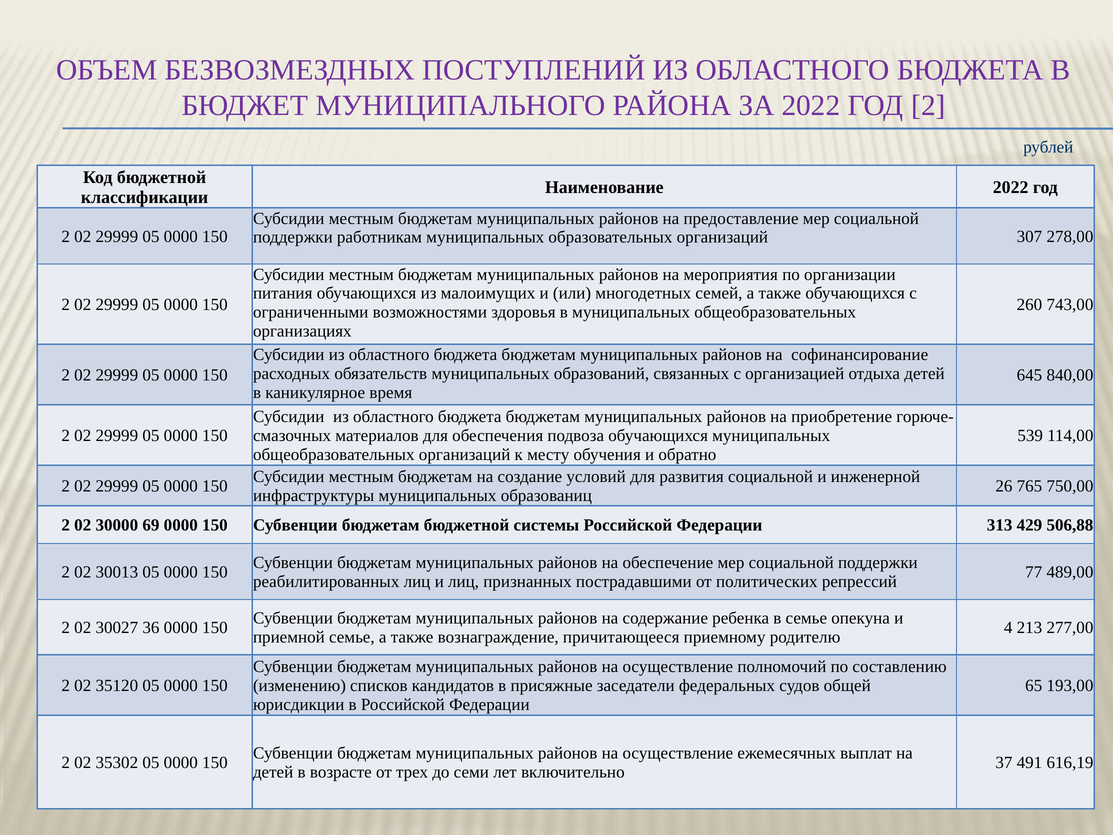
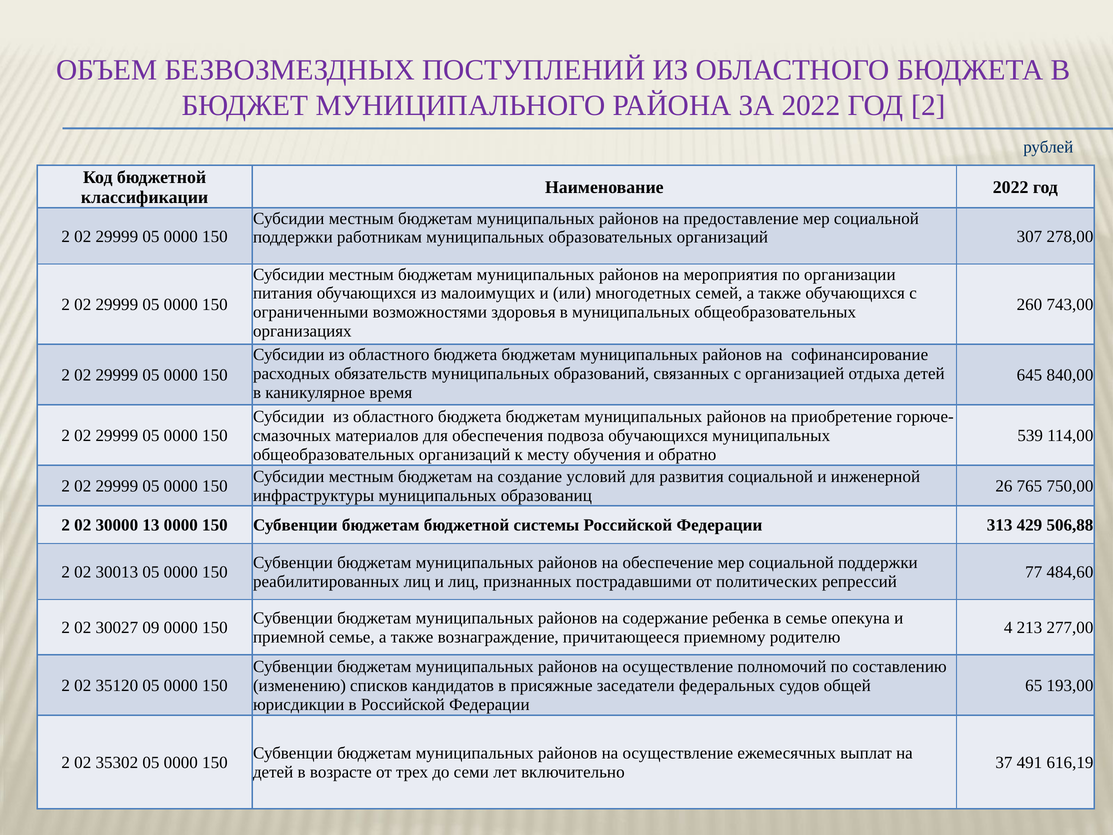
69: 69 -> 13 (151, 525)
489,00: 489,00 -> 484,60 (1070, 572)
36: 36 -> 09 (151, 628)
